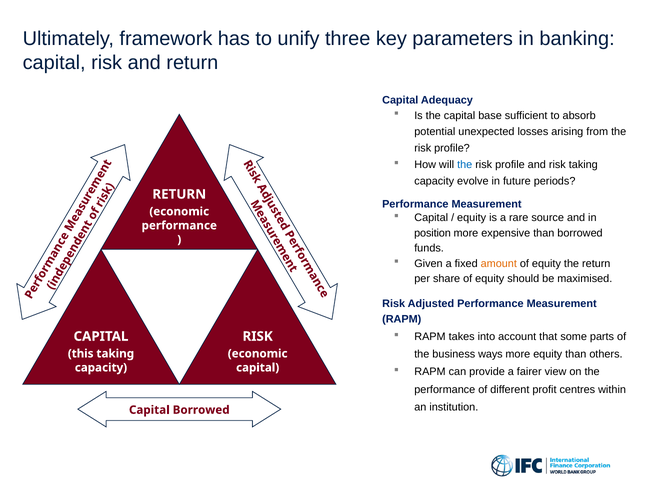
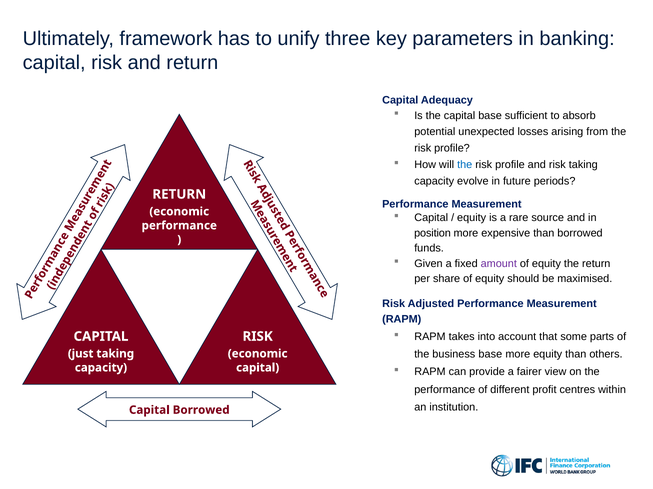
amount colour: orange -> purple (499, 264)
business ways: ways -> base (490, 355)
this: this -> just (81, 354)
